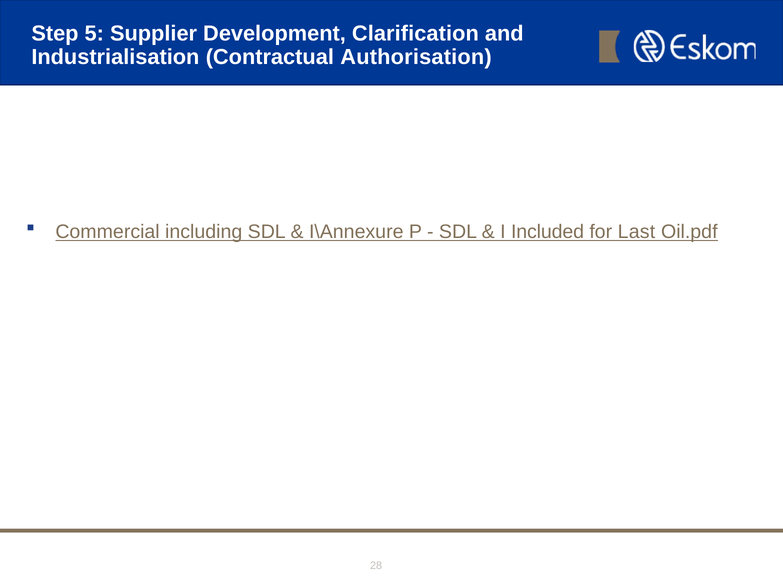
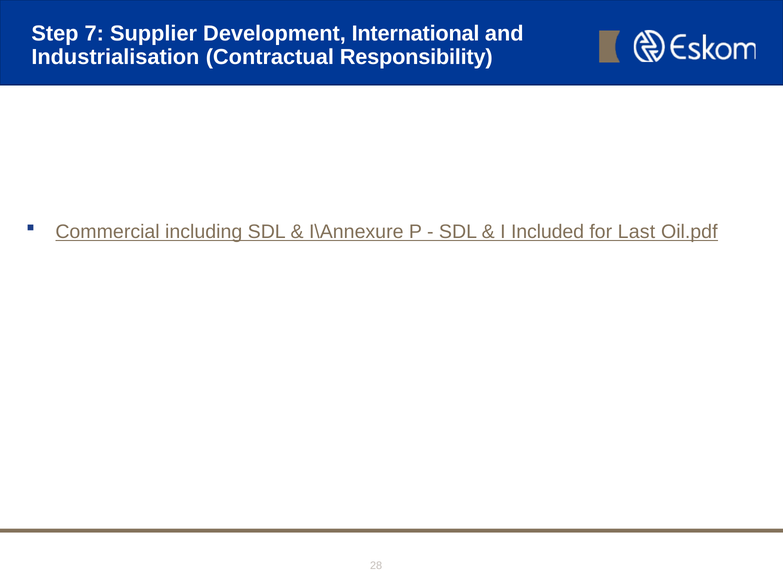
5: 5 -> 7 (94, 34)
Clarification: Clarification -> International (416, 34)
Authorisation: Authorisation -> Responsibility (416, 57)
